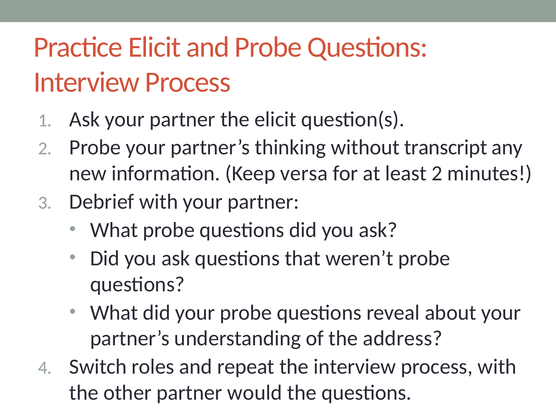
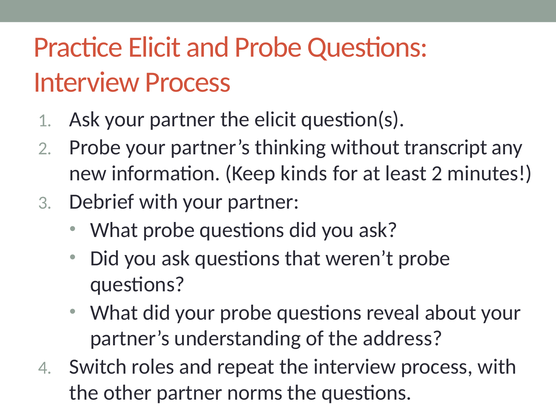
versa: versa -> kinds (304, 173)
would: would -> norms (255, 393)
